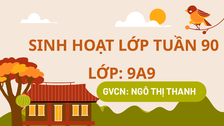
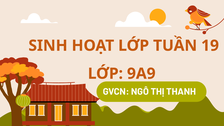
90: 90 -> 19 (210, 46)
